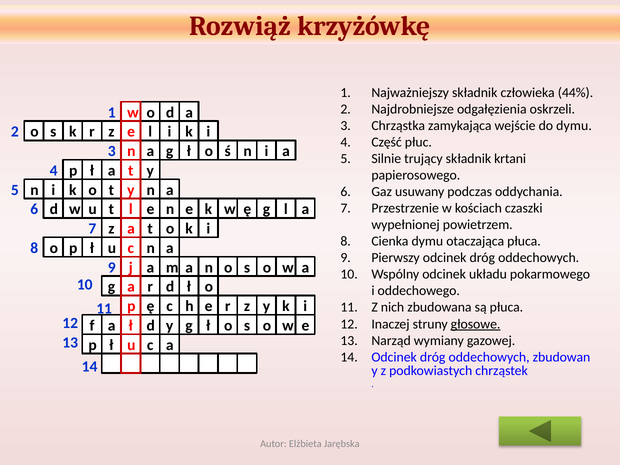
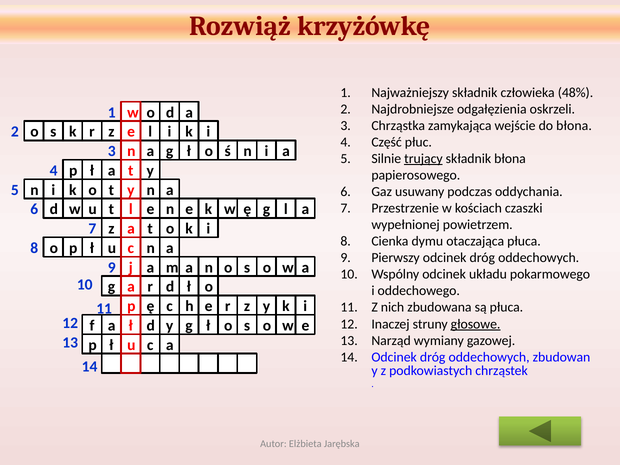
44%: 44% -> 48% (576, 93)
do dymu: dymu -> błona (574, 126)
trujący underline: none -> present (423, 159)
składnik krtani: krtani -> błona (510, 159)
